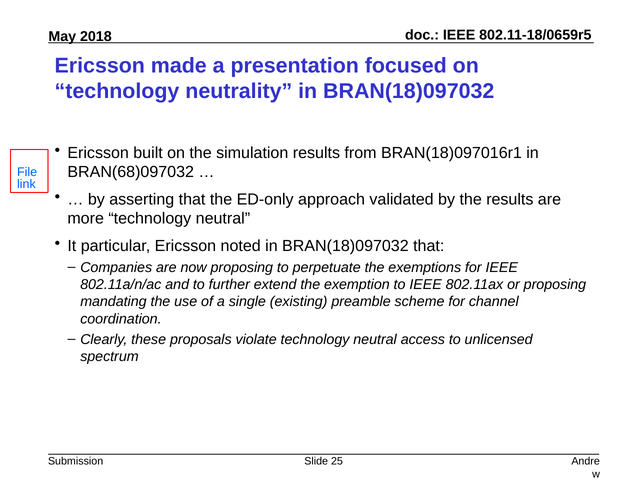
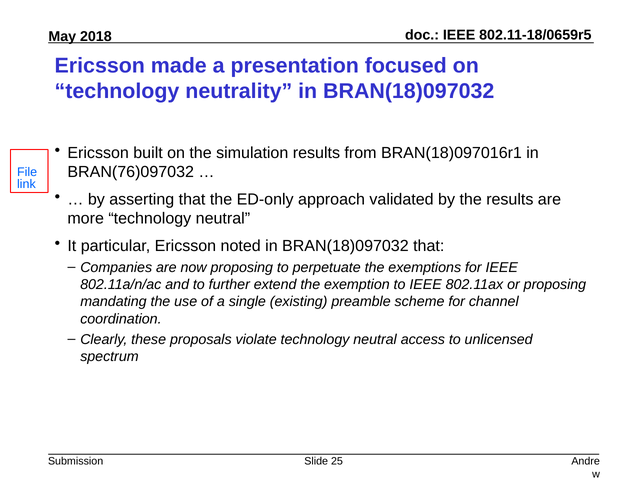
BRAN(68)097032: BRAN(68)097032 -> BRAN(76)097032 (131, 172)
